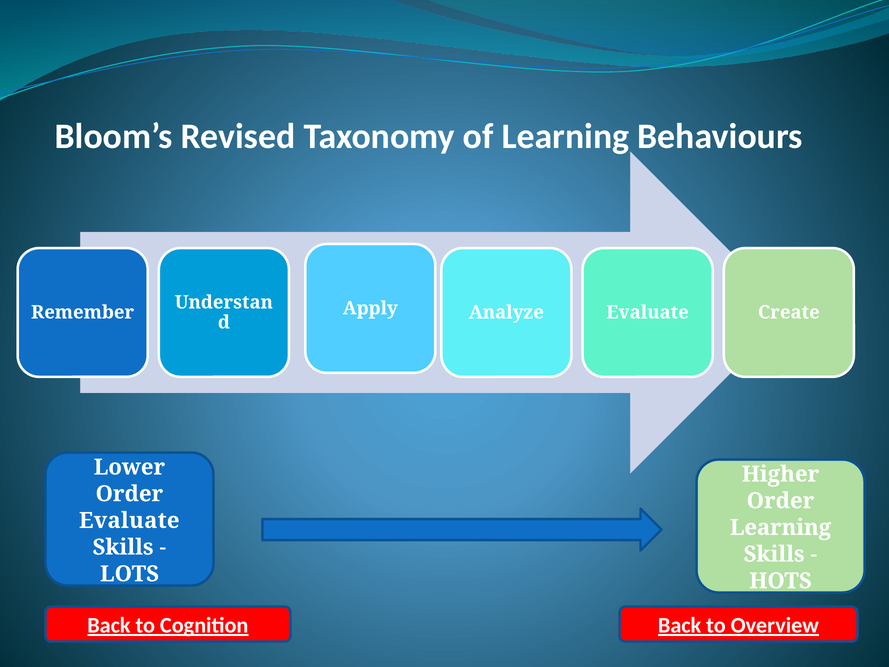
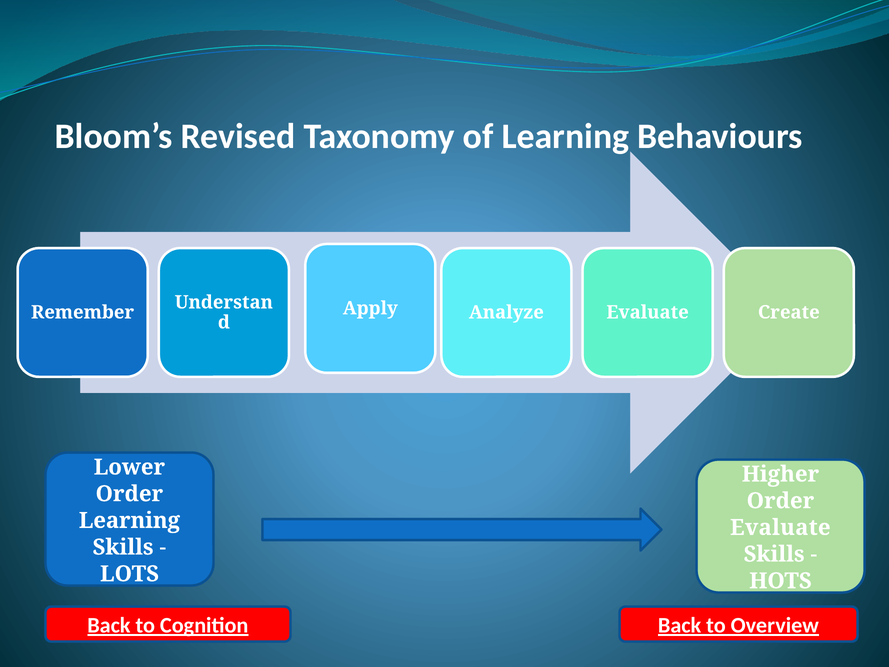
Evaluate: Evaluate -> Learning (129, 520)
Learning: Learning -> Evaluate (780, 527)
